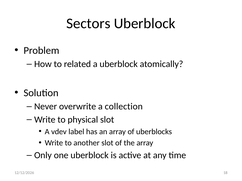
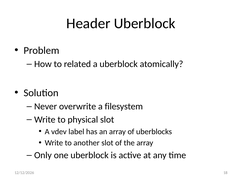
Sectors: Sectors -> Header (88, 23)
collection: collection -> filesystem (124, 107)
